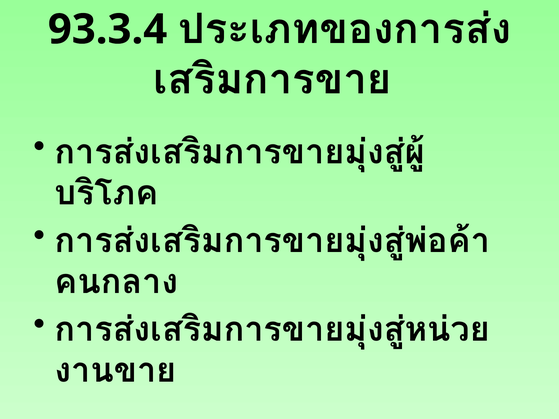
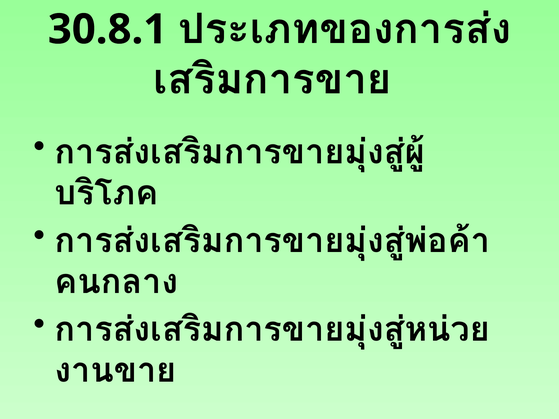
93.3.4: 93.3.4 -> 30.8.1 (108, 29)
